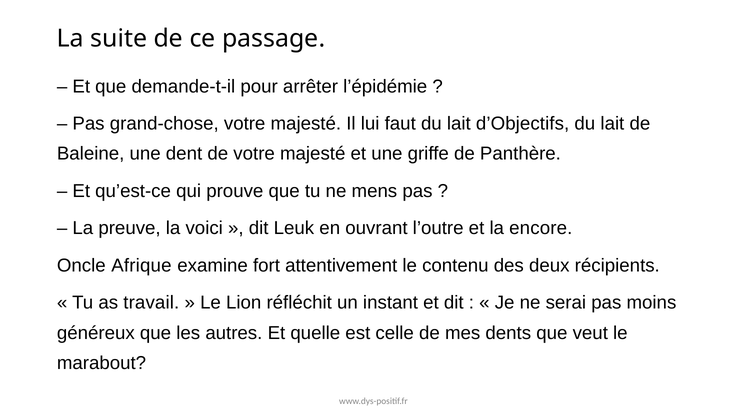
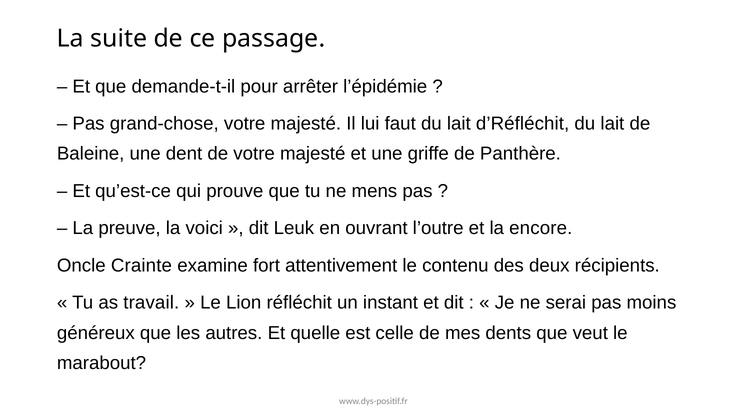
d’Objectifs: d’Objectifs -> d’Réfléchit (523, 124)
Afrique: Afrique -> Crainte (141, 266)
